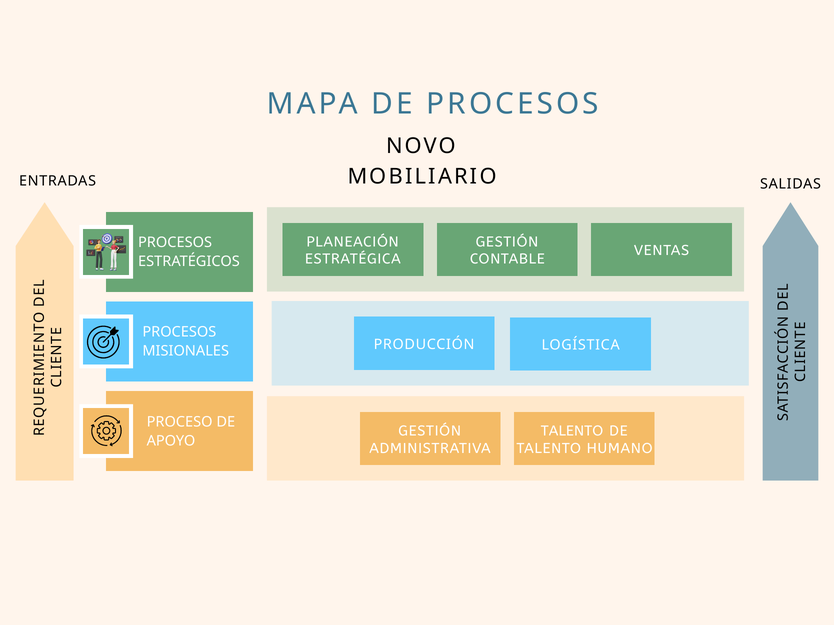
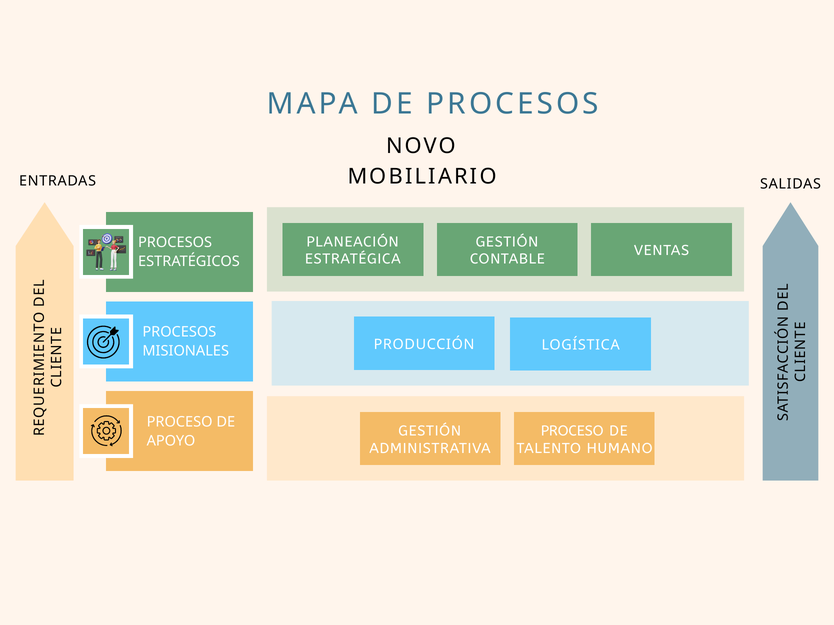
TALENTO: TALENTO -> PROCESO (572, 431)
